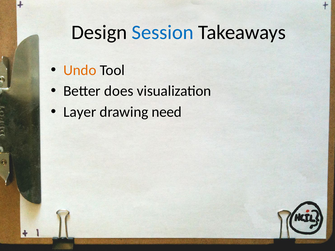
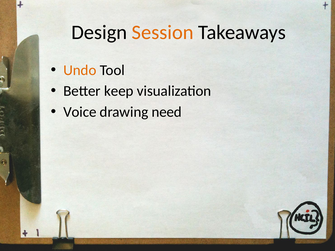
Session colour: blue -> orange (163, 32)
does: does -> keep (119, 91)
Layer: Layer -> Voice (80, 112)
